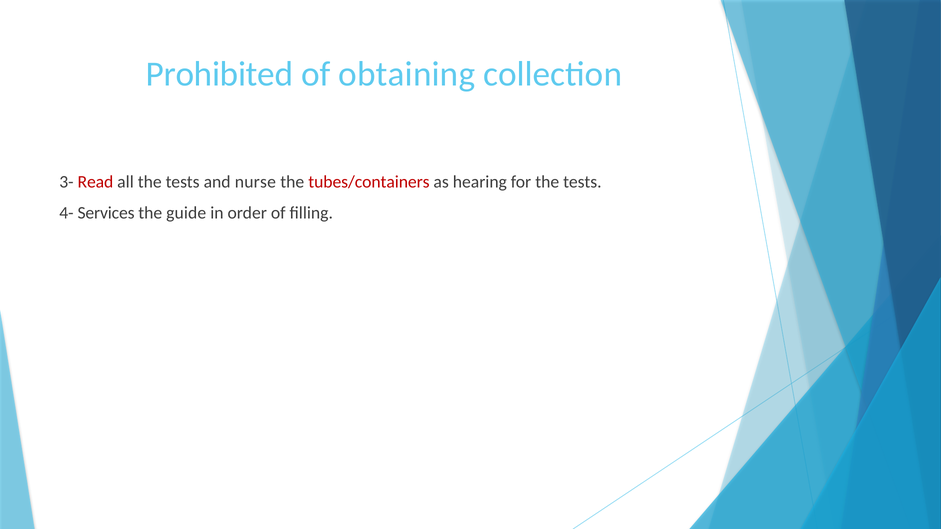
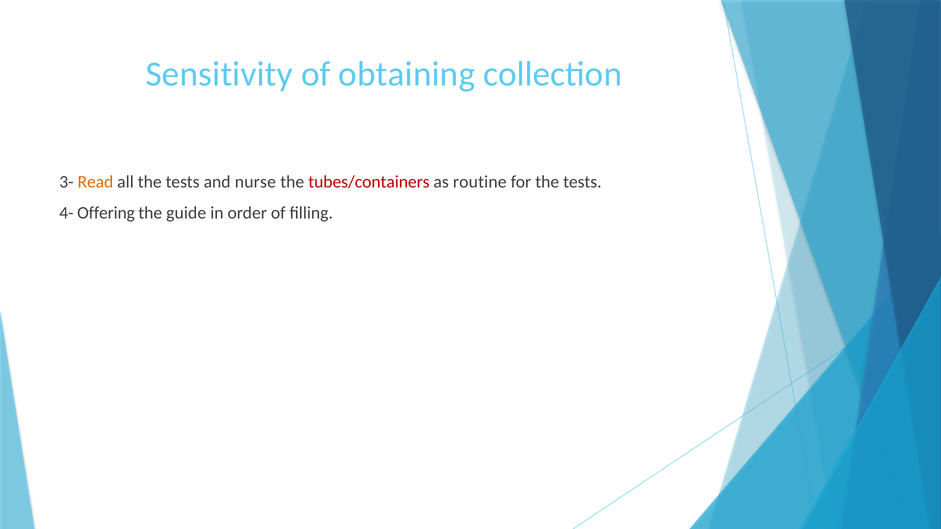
Prohibited: Prohibited -> Sensitivity (219, 74)
Read colour: red -> orange (95, 182)
hearing: hearing -> routine (480, 182)
Services: Services -> Offering (106, 213)
